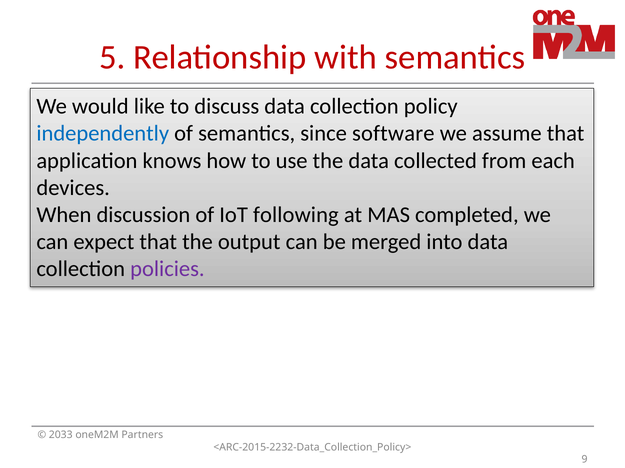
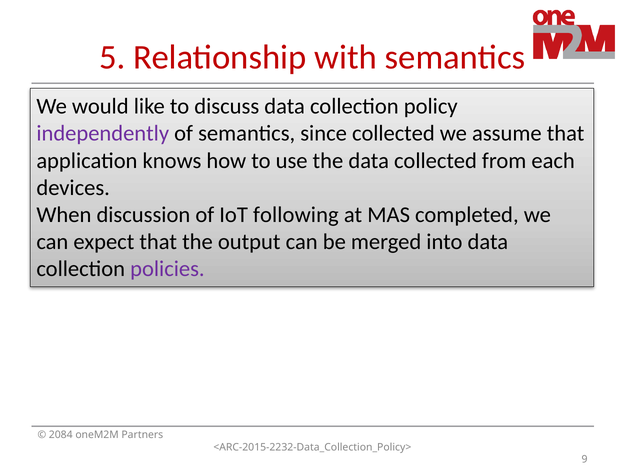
independently colour: blue -> purple (103, 134)
since software: software -> collected (393, 134)
2033: 2033 -> 2084 (61, 435)
